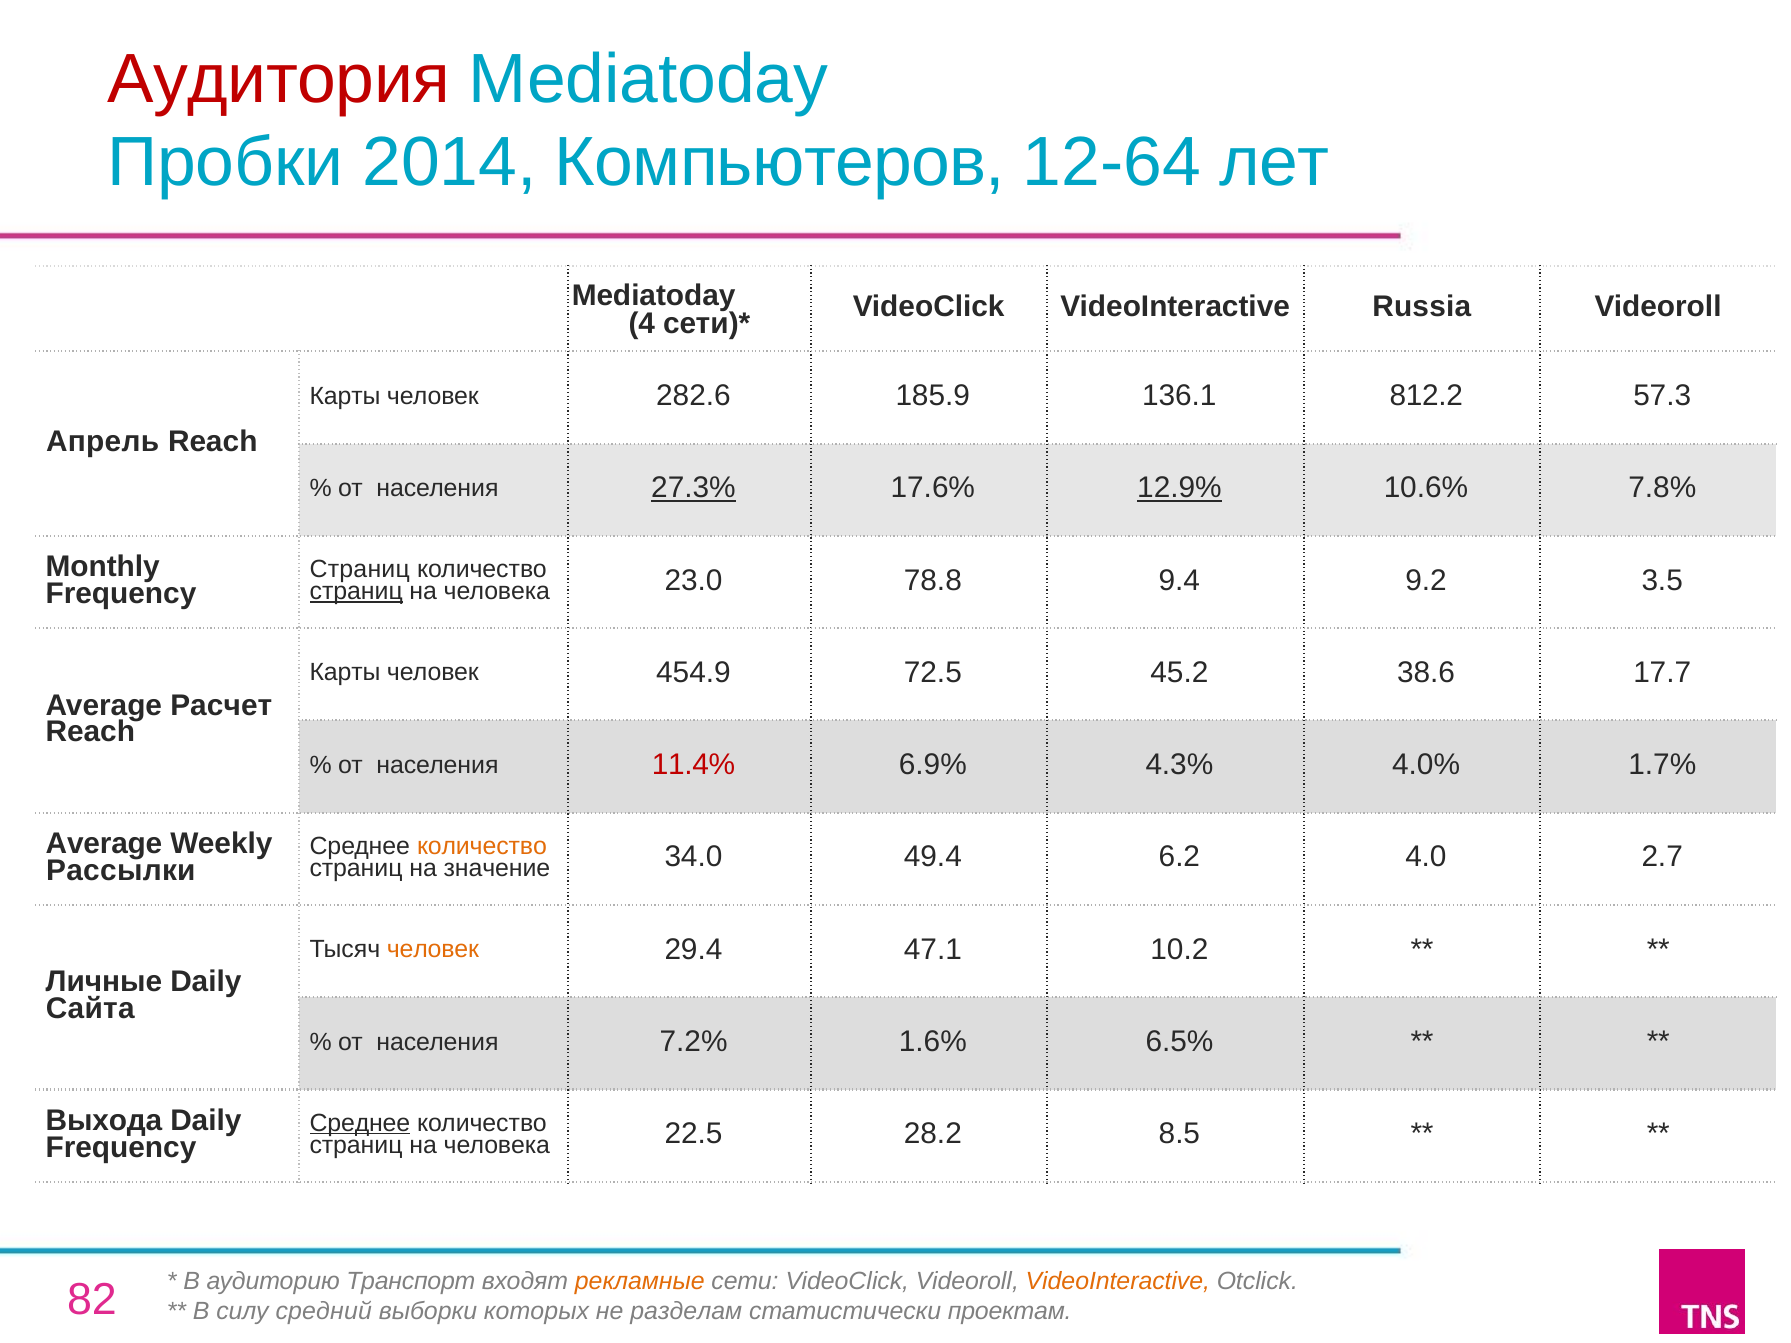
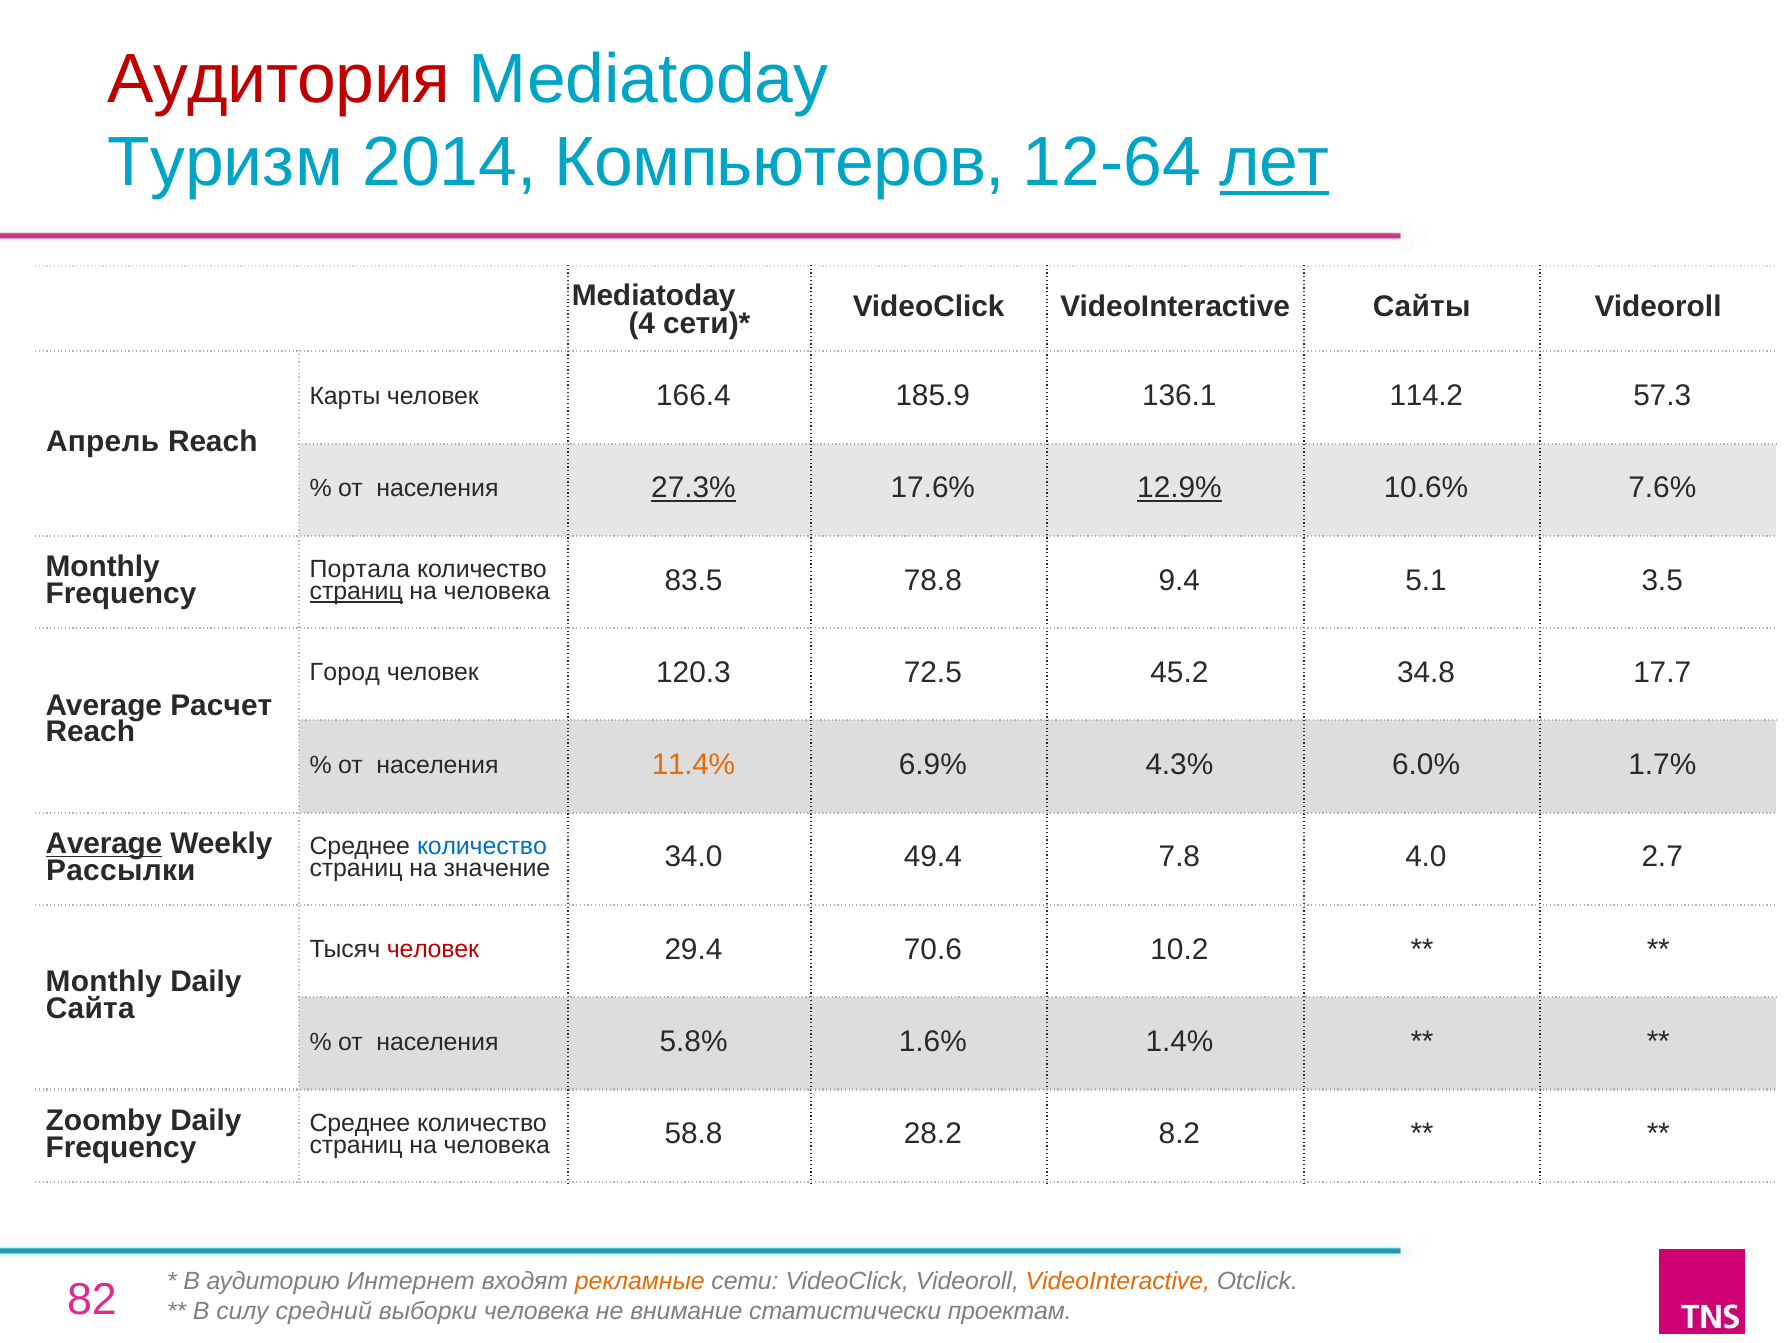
Пробки: Пробки -> Туризм (225, 163)
лет underline: none -> present (1275, 163)
Russia: Russia -> Сайты (1422, 307)
282.6: 282.6 -> 166.4 (693, 396)
812.2: 812.2 -> 114.2 (1426, 396)
7.8%: 7.8% -> 7.6% (1662, 488)
Страниц: Страниц -> Портала (360, 569)
23.0: 23.0 -> 83.5 (694, 580)
9.2: 9.2 -> 5.1 (1426, 580)
Карты: Карты -> Город (345, 673)
454.9: 454.9 -> 120.3 (693, 673)
38.6: 38.6 -> 34.8 (1426, 673)
11.4% colour: red -> orange (694, 765)
4.0%: 4.0% -> 6.0% (1426, 765)
Average underline: none -> present (104, 844)
количество colour: orange -> blue (482, 846)
6.2: 6.2 -> 7.8 (1179, 857)
человек colour: orange -> red (433, 950)
47.1: 47.1 -> 70.6 (933, 949)
Личные: Личные -> Monthly (104, 982)
7.2%: 7.2% -> 5.8% (694, 1042)
6.5%: 6.5% -> 1.4% (1179, 1042)
Выхода: Выхода -> Zoomby (104, 1121)
Среднее underline: present -> none (360, 1123)
22.5: 22.5 -> 58.8 (694, 1134)
8.5: 8.5 -> 8.2 (1179, 1134)
Транспорт: Транспорт -> Интернет (411, 1282)
выборки которых: которых -> человека (537, 1312)
разделам: разделам -> внимание (686, 1312)
